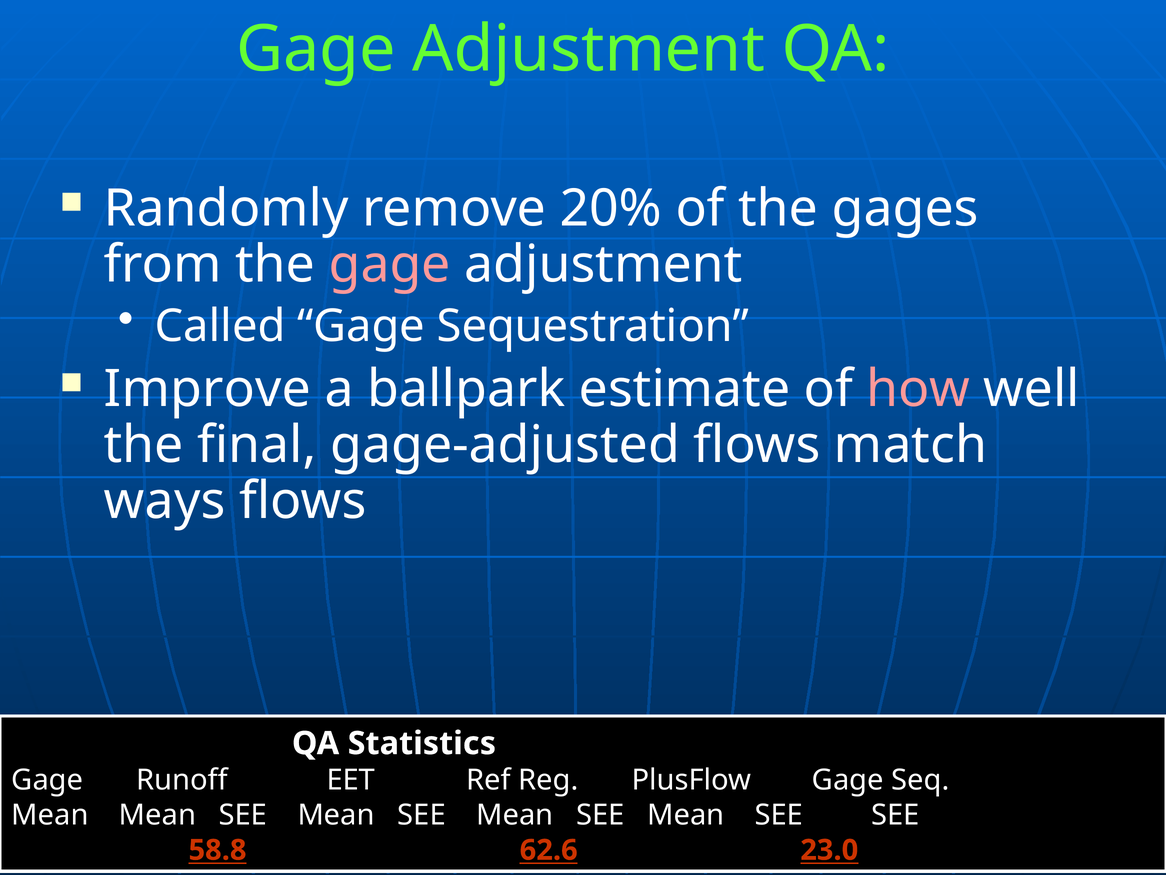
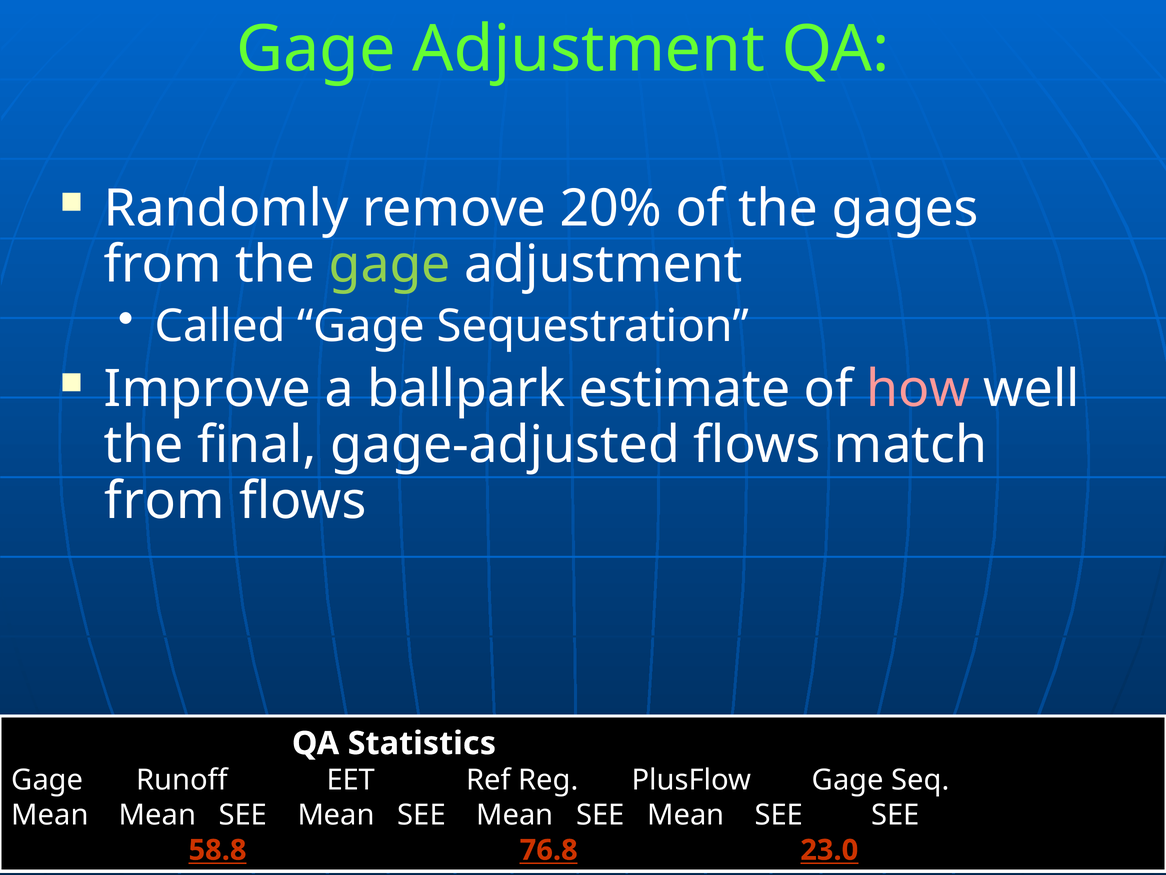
gage colour: pink -> light green (390, 264)
ways: ways -> from (165, 501)
62.6: 62.6 -> 76.8 (549, 850)
